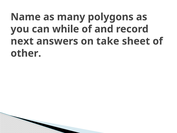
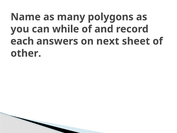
next: next -> each (22, 41)
take: take -> next (108, 41)
